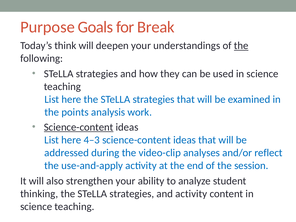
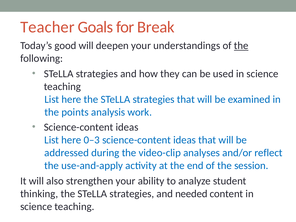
Purpose: Purpose -> Teacher (47, 27)
think: think -> good (65, 46)
Science-content underline: present -> none (79, 127)
4–3: 4–3 -> 0–3 (92, 140)
and activity: activity -> needed (191, 194)
